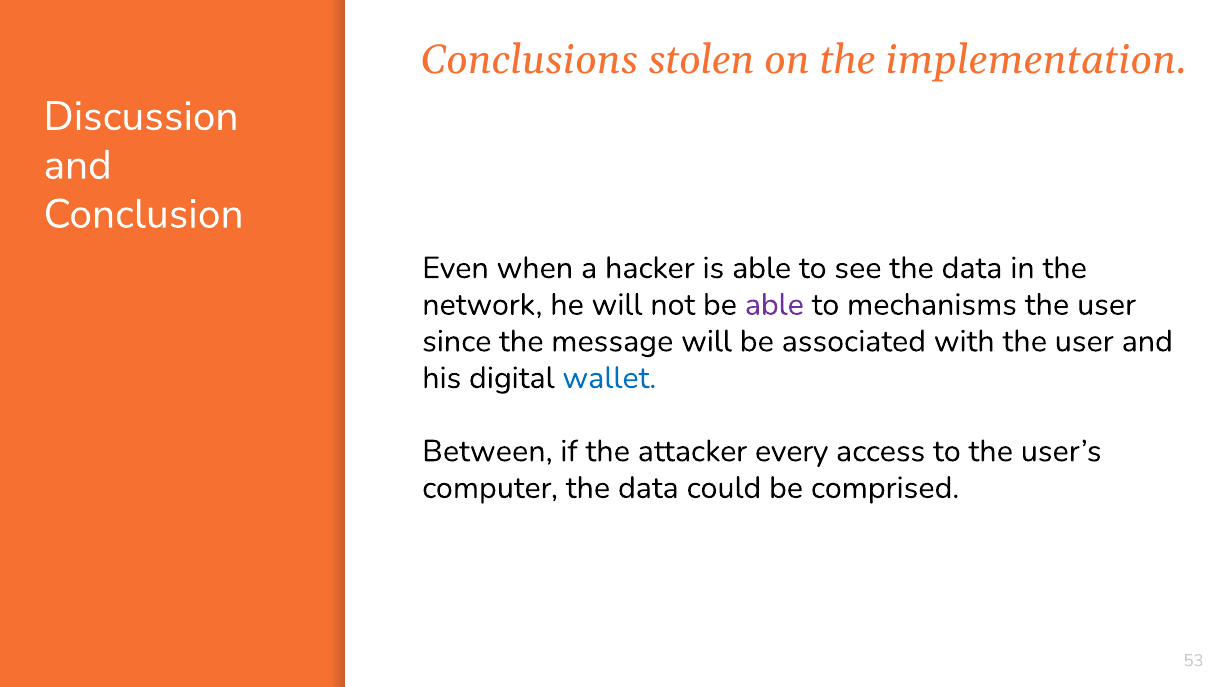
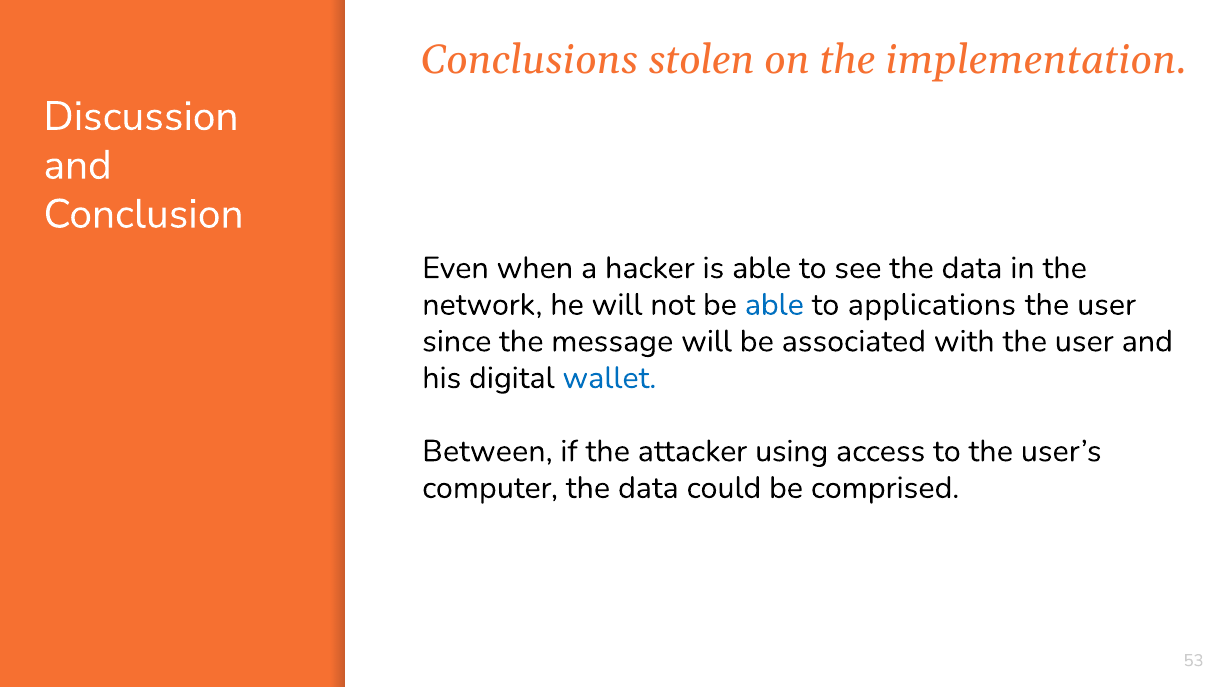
able colour: purple -> blue (774, 305)
mechanisms: mechanisms -> applications (932, 305)
every: every -> using (792, 451)
